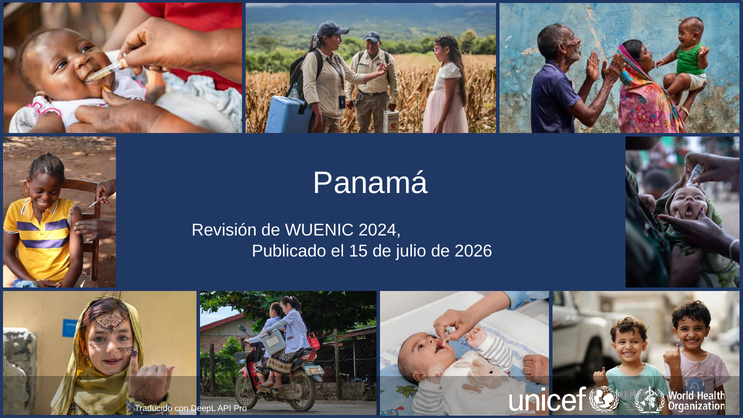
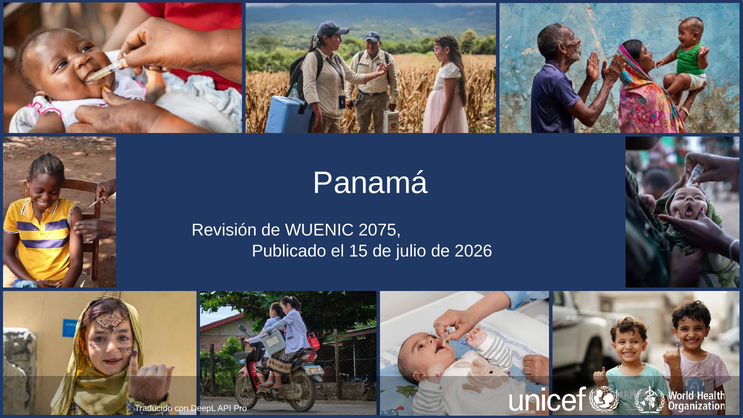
2024: 2024 -> 2075 (380, 230)
